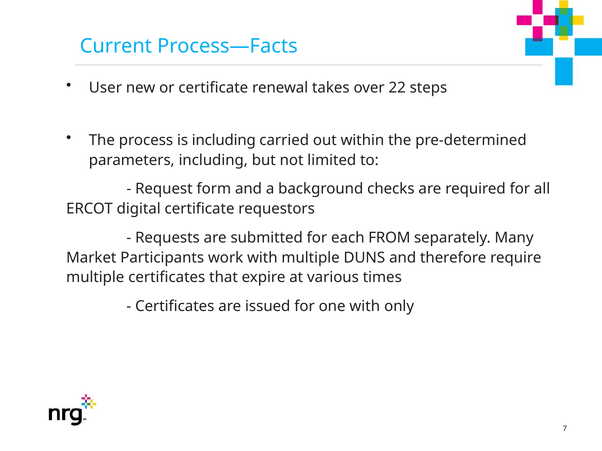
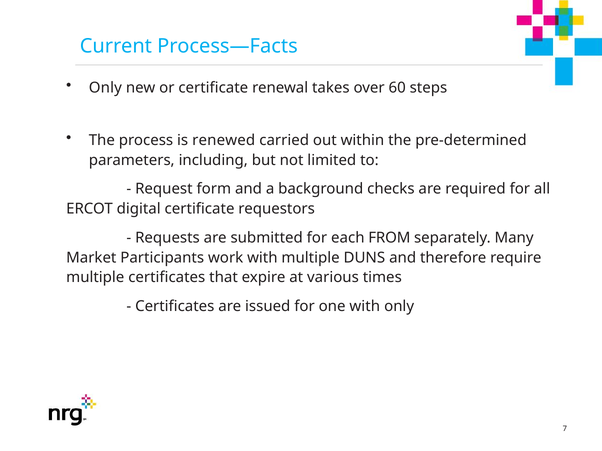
User: User -> Only (105, 88)
22: 22 -> 60 (397, 88)
is including: including -> renewed (224, 140)
